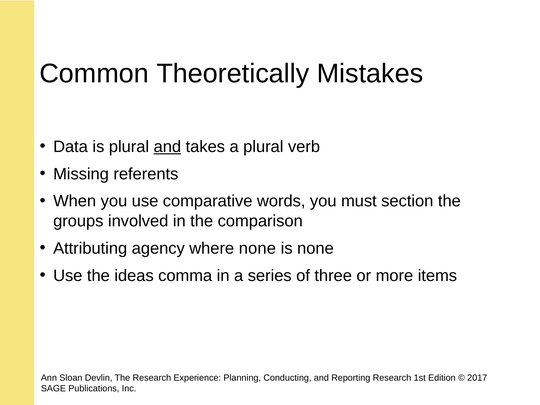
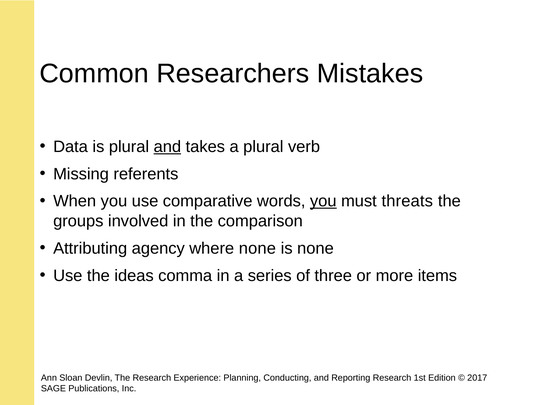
Theoretically: Theoretically -> Researchers (233, 74)
you underline: none -> present (323, 201)
section: section -> threats (407, 201)
